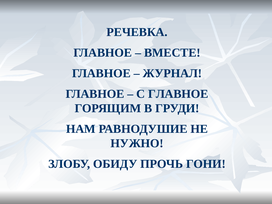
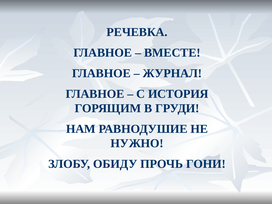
С ГЛАВНОЕ: ГЛАВНОЕ -> ИСТОРИЯ (178, 94)
